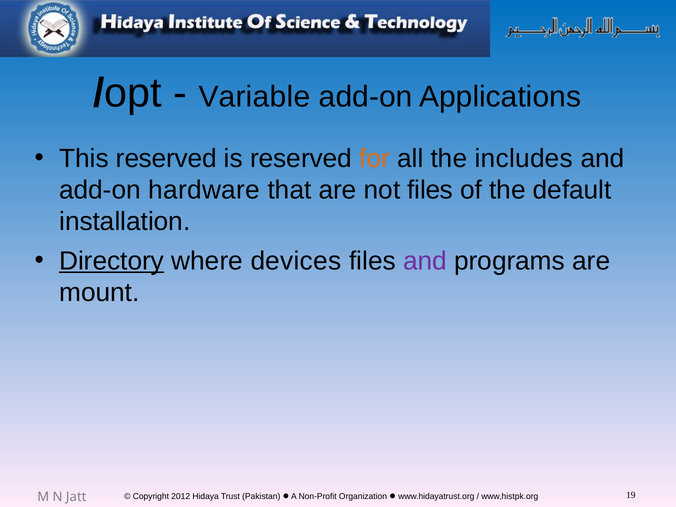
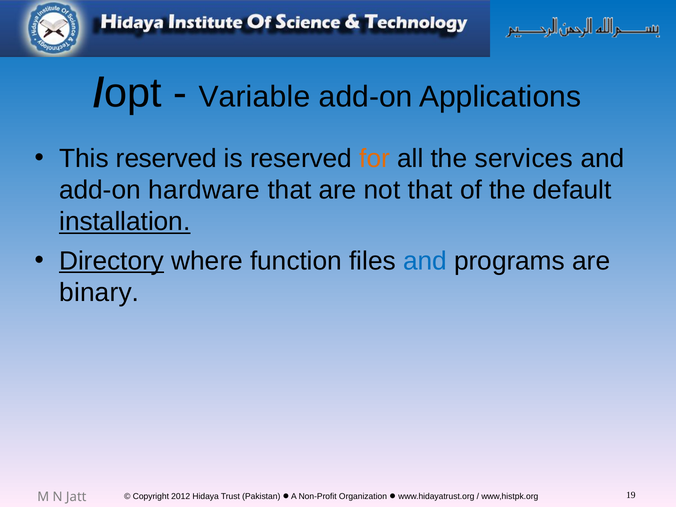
includes: includes -> services (524, 159)
not files: files -> that (430, 190)
installation underline: none -> present (125, 222)
devices: devices -> function (296, 261)
and colour: purple -> blue (425, 261)
mount: mount -> binary (99, 292)
